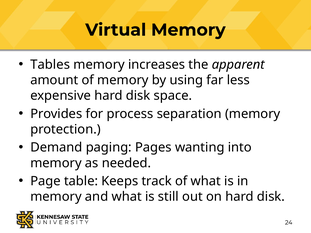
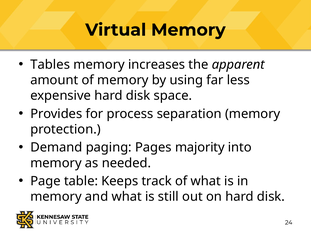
wanting: wanting -> majority (200, 148)
